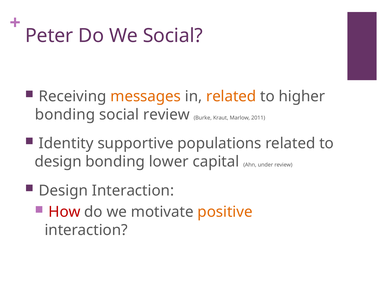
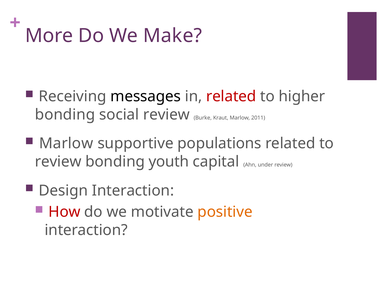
Peter: Peter -> More (49, 36)
We Social: Social -> Make (173, 36)
messages colour: orange -> black (146, 96)
related colour: orange -> red (231, 96)
Identity: Identity -> Marlow (66, 143)
design: design -> review (58, 161)
lower: lower -> youth (169, 161)
